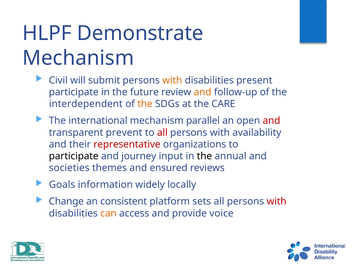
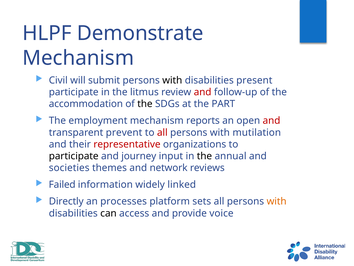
with colour: orange -> black (172, 80)
future: future -> litmus (144, 92)
and colour: orange -> red (203, 92)
interdependent: interdependent -> accommodation (86, 104)
the colour: orange -> black (145, 104)
CARE: CARE -> PART (223, 104)
international: international -> employment (98, 120)
parallel: parallel -> reports (203, 120)
availability: availability -> mutilation (257, 132)
ensured: ensured -> network (169, 168)
Goals: Goals -> Failed (62, 184)
locally: locally -> linked (182, 184)
Change: Change -> Directly (66, 201)
consistent: consistent -> processes (124, 201)
with colour: red -> orange (277, 201)
can colour: orange -> black (108, 213)
